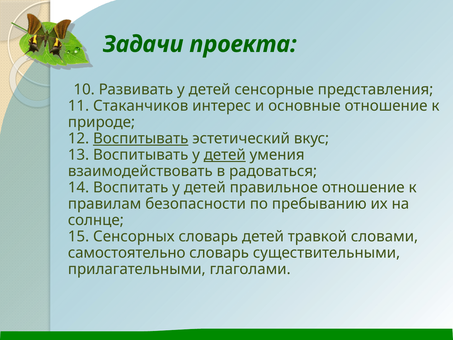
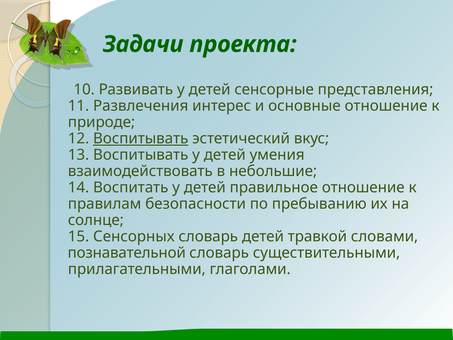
Стаканчиков: Стаканчиков -> Развлечения (141, 106)
детей underline: present -> none (225, 155)
радоваться: радоваться -> небольшие (273, 171)
самостоятельно: самостоятельно -> познавательной (127, 253)
